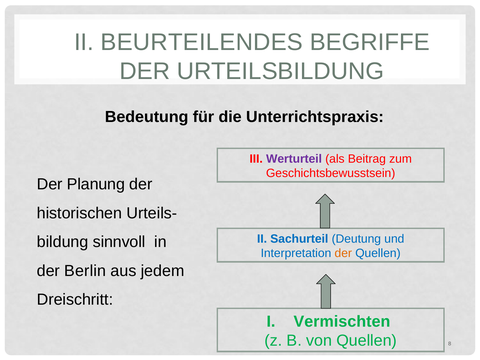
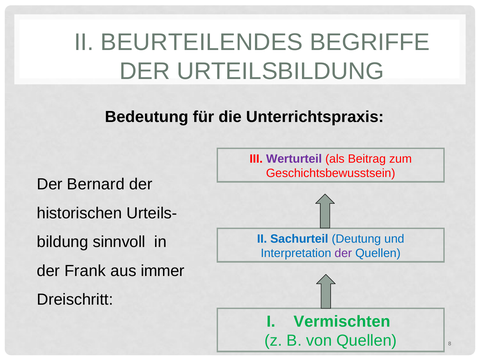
Planung: Planung -> Bernard (96, 184)
der colour: orange -> purple (343, 253)
Berlin: Berlin -> Frank (85, 271)
jedem: jedem -> immer (163, 271)
